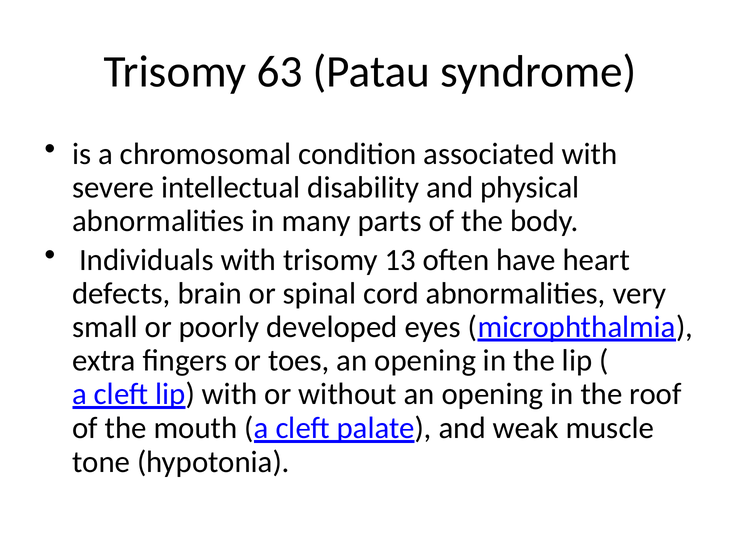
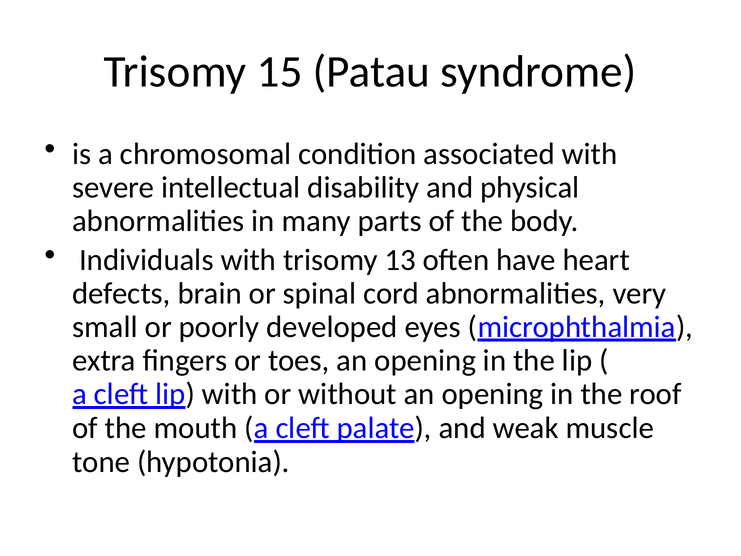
63: 63 -> 15 (280, 72)
